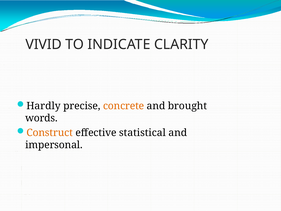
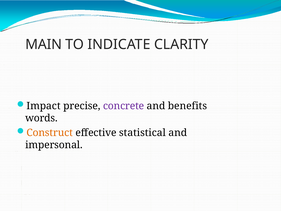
VIVID: VIVID -> MAIN (44, 44)
Hardly: Hardly -> Impact (44, 106)
concrete colour: orange -> purple (124, 106)
brought: brought -> benefits (187, 106)
